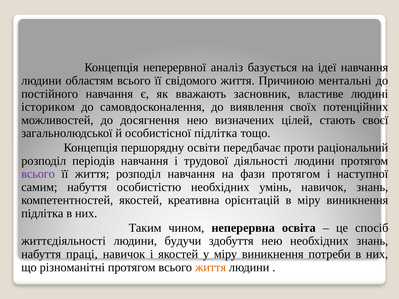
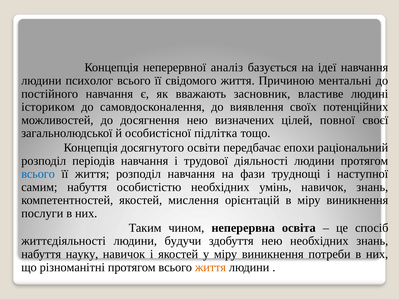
областям: областям -> психолог (89, 81)
стають: стають -> повної (337, 120)
першорядну: першорядну -> досягнутого (153, 148)
проти: проти -> епохи (299, 148)
всього colour: purple -> blue (38, 174)
фази протягом: протягом -> труднощі (296, 174)
креативна: креативна -> мислення (194, 200)
підлітка: підлітка -> послуги (42, 214)
праці: праці -> науку (82, 254)
